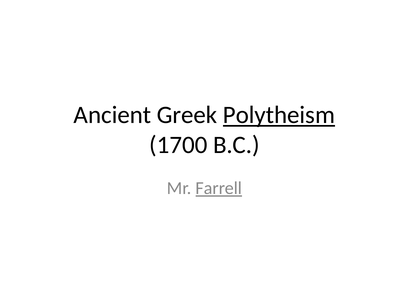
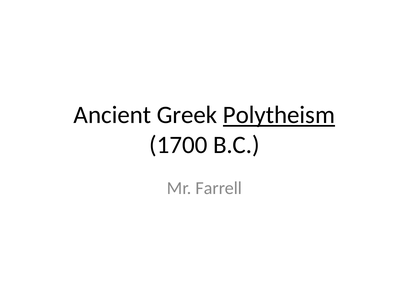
Farrell underline: present -> none (219, 188)
